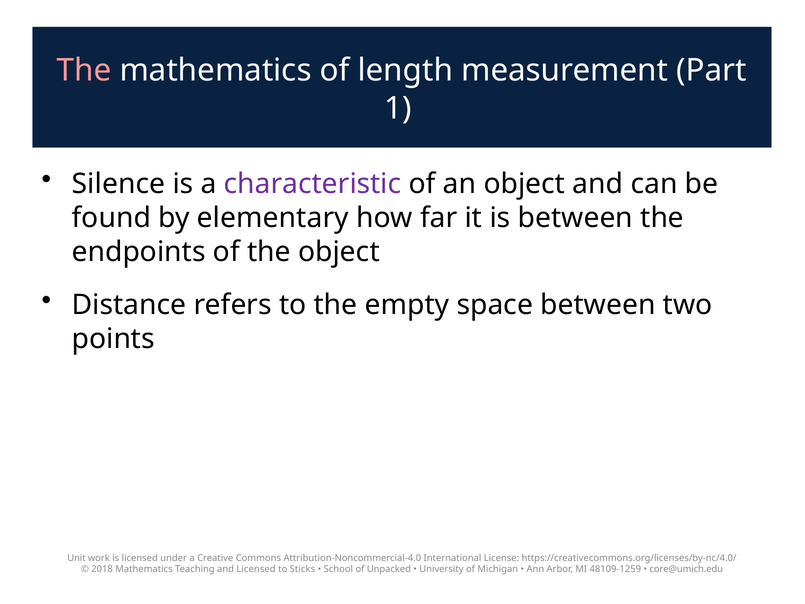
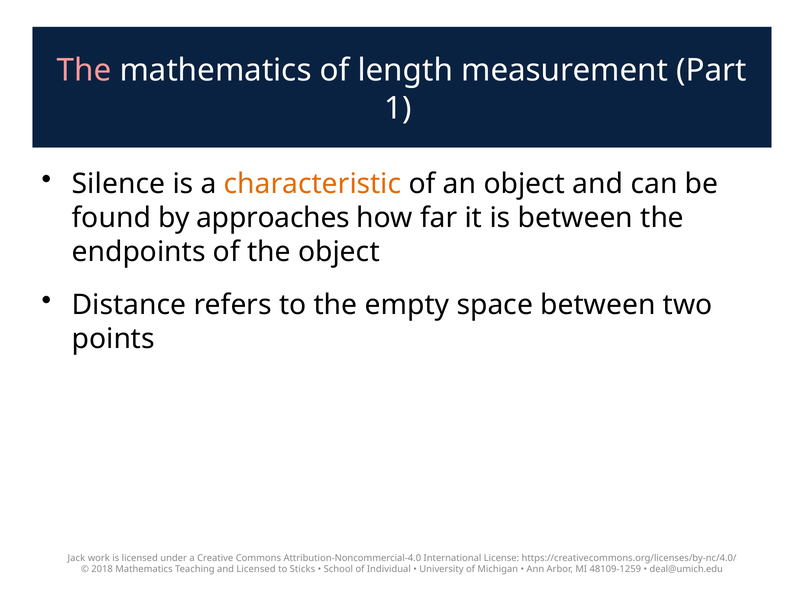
characteristic colour: purple -> orange (313, 184)
elementary: elementary -> approaches (273, 218)
Unit: Unit -> Jack (76, 558)
Unpacked: Unpacked -> Individual (389, 569)
core@umich.edu: core@umich.edu -> deal@umich.edu (686, 569)
